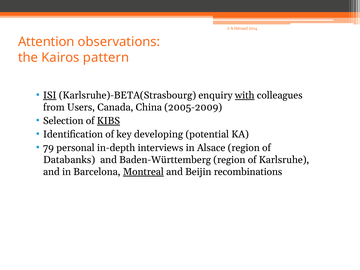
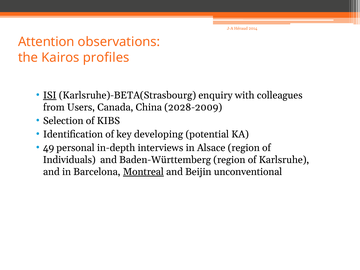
pattern: pattern -> profiles (106, 57)
with underline: present -> none (245, 95)
2005-2009: 2005-2009 -> 2028-2009 (193, 107)
KIBS underline: present -> none (108, 121)
79: 79 -> 49 (49, 148)
Databanks: Databanks -> Individuals (69, 160)
recombinations: recombinations -> unconventional (248, 172)
